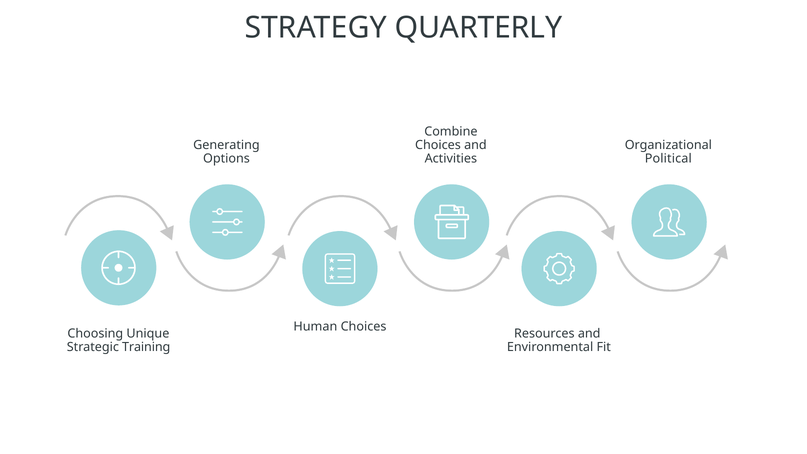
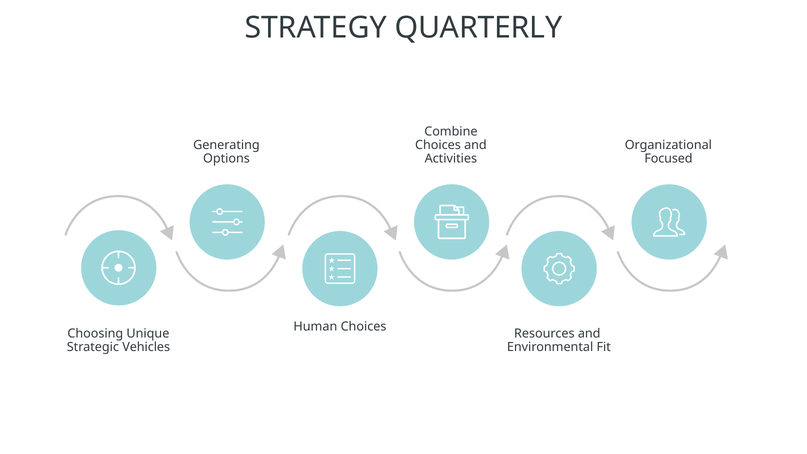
Political: Political -> Focused (668, 159)
Training: Training -> Vehicles (146, 347)
